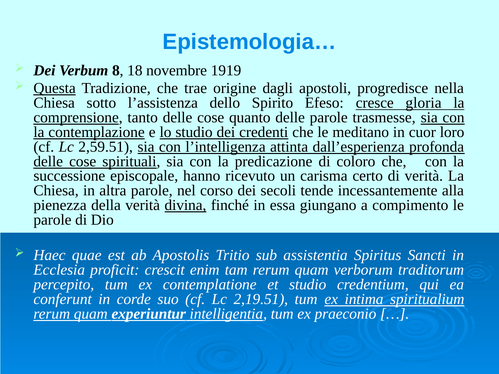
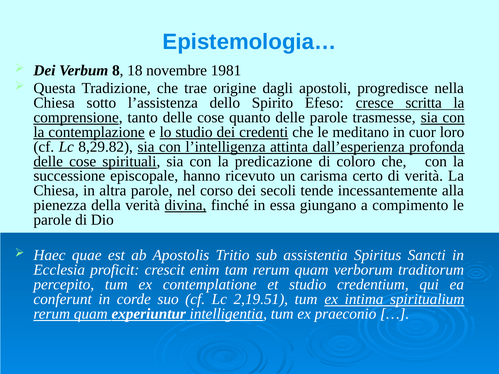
1919: 1919 -> 1981 (226, 71)
Questa underline: present -> none (55, 88)
gloria: gloria -> scritta (424, 103)
2,59.51: 2,59.51 -> 8,29.82 (106, 147)
